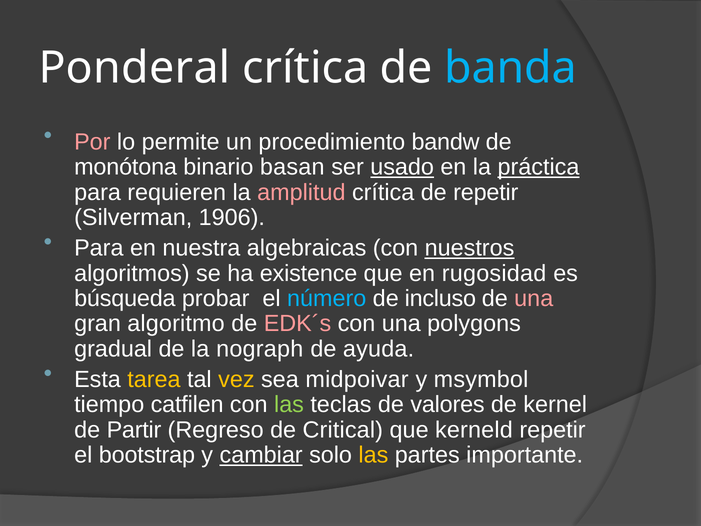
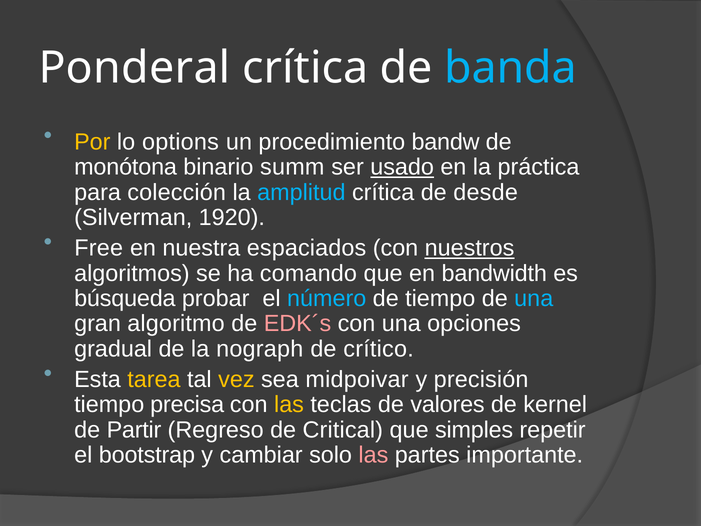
Por colour: pink -> yellow (92, 142)
permite: permite -> options (180, 142)
basan: basan -> summ (292, 167)
práctica underline: present -> none (538, 167)
requieren: requieren -> colección (177, 192)
amplitud colour: pink -> light blue (301, 192)
de repetir: repetir -> desde (486, 192)
1906: 1906 -> 1920 (232, 217)
Para: Para -> Free (99, 248)
algebraicas: algebraicas -> espaciados (307, 248)
existence: existence -> comando (308, 273)
rugosidad: rugosidad -> bandwidth (494, 273)
de incluso: incluso -> tiempo (440, 298)
una colour: pink -> light blue (534, 298)
polygons: polygons -> opciones (474, 324)
ayuda: ayuda -> crítico (379, 349)
msymbol: msymbol -> precisión (481, 379)
catfilen: catfilen -> precisa (187, 405)
las colour: light green -> yellow (289, 405)
kerneld: kerneld -> simples (474, 430)
cambiar underline: present -> none (261, 455)
las colour: yellow -> pink (373, 455)
